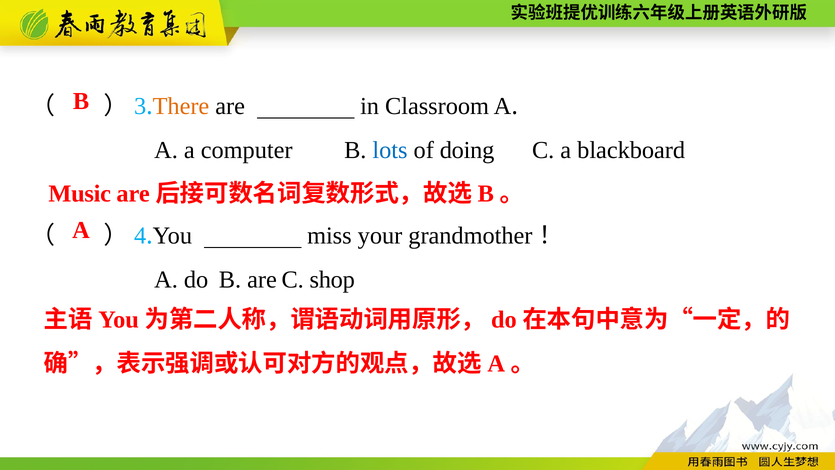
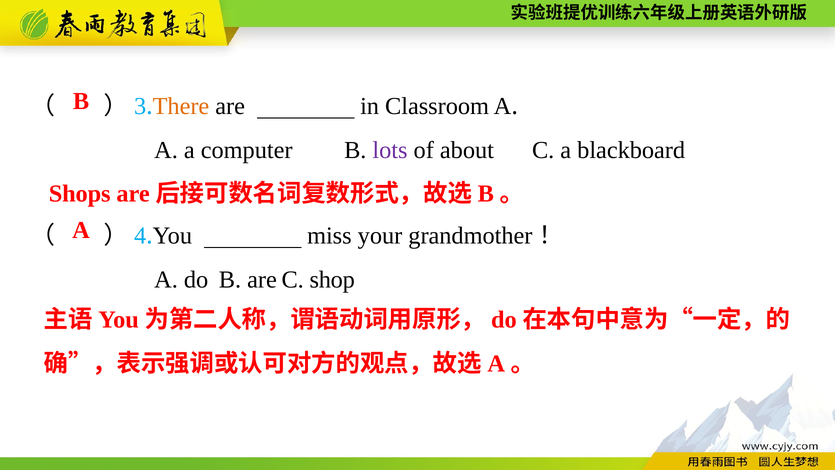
lots colour: blue -> purple (390, 150)
doing: doing -> about (467, 150)
Music: Music -> Shops (80, 194)
